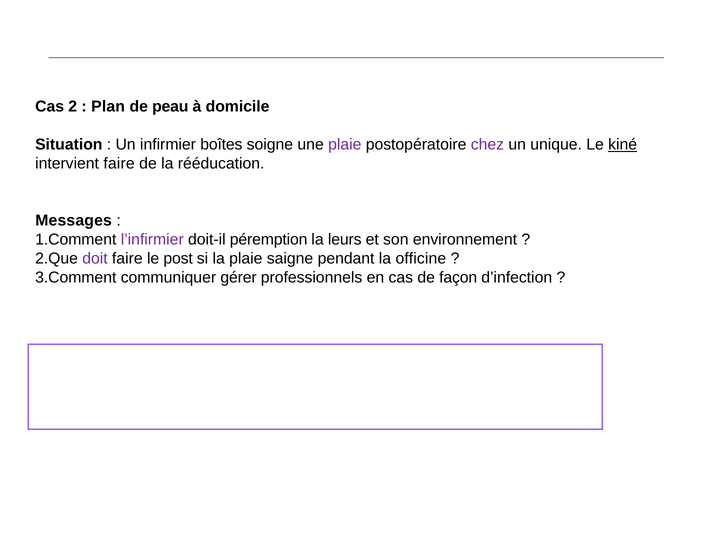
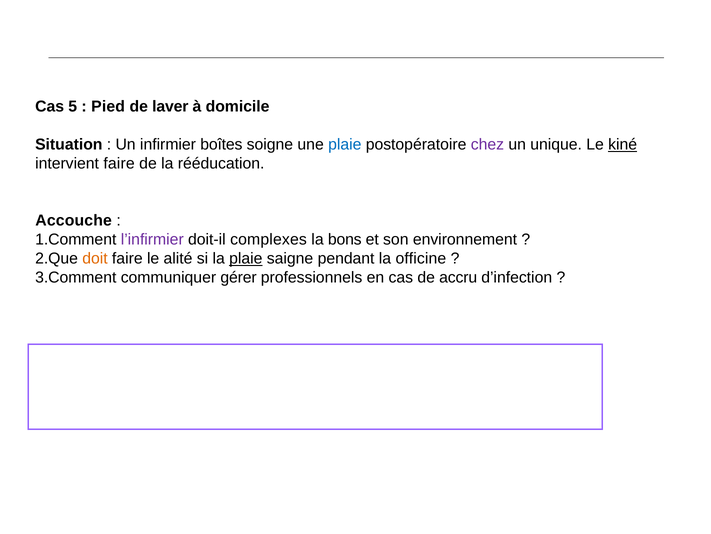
2: 2 -> 5 (73, 107)
Plan: Plan -> Pied (108, 107)
peau: peau -> laver (170, 107)
plaie colour: purple -> blue (345, 145)
Messages: Messages -> Accouche (74, 220)
péremption: péremption -> complexes (268, 239)
leurs: leurs -> bons (345, 239)
doit colour: purple -> orange (95, 258)
post: post -> alité (178, 258)
plaie underline: none -> present (246, 258)
façon: façon -> accru (458, 277)
